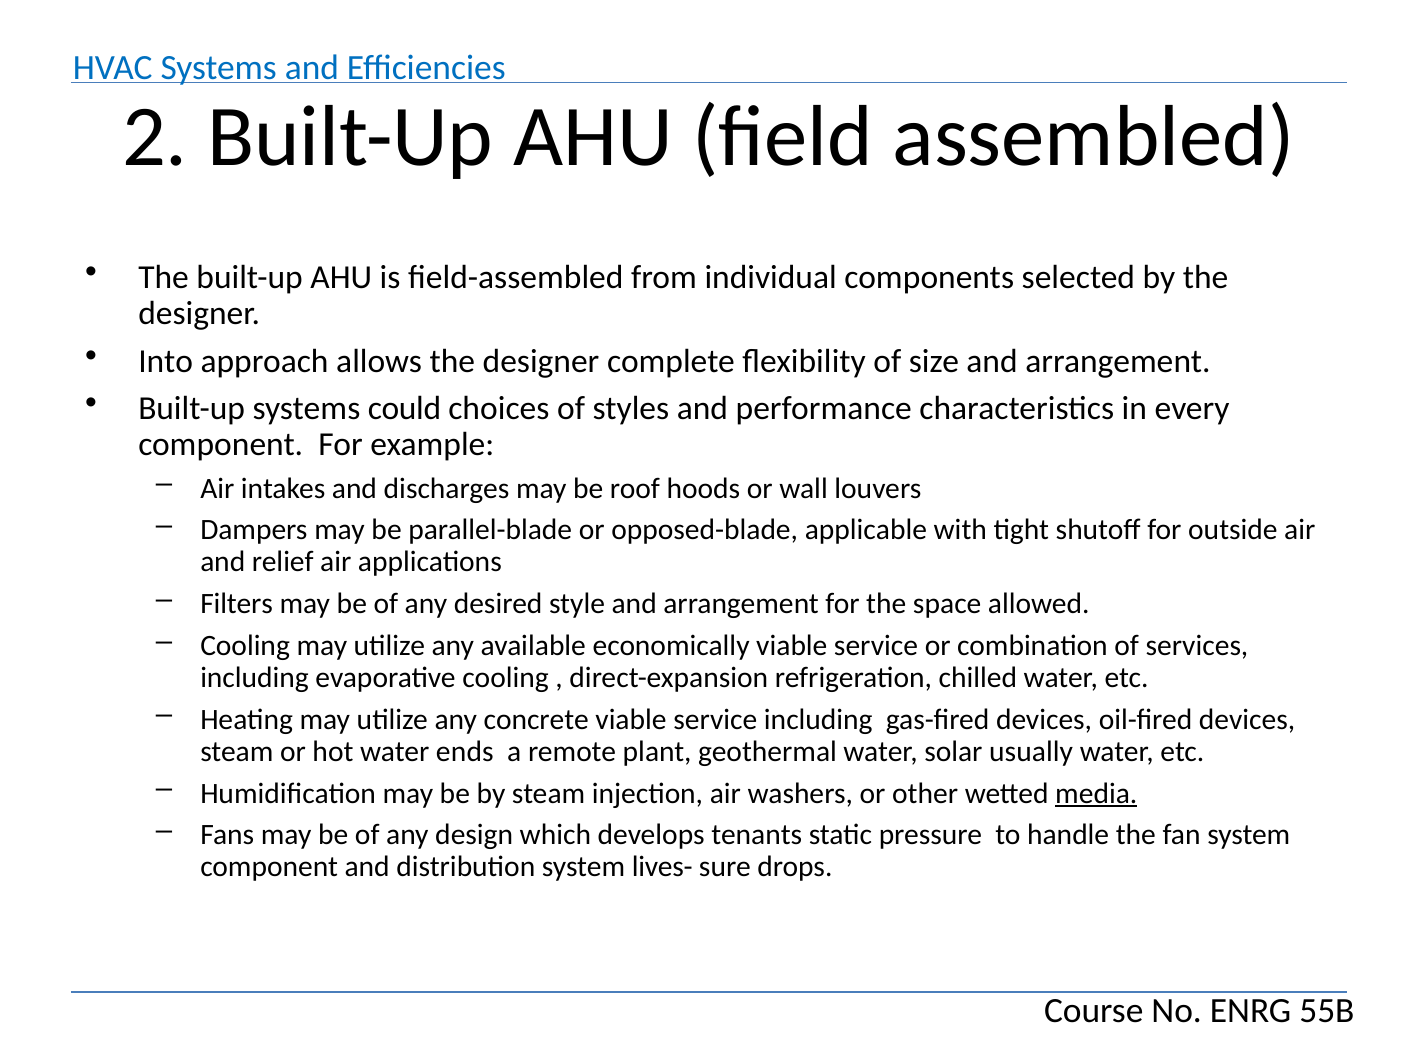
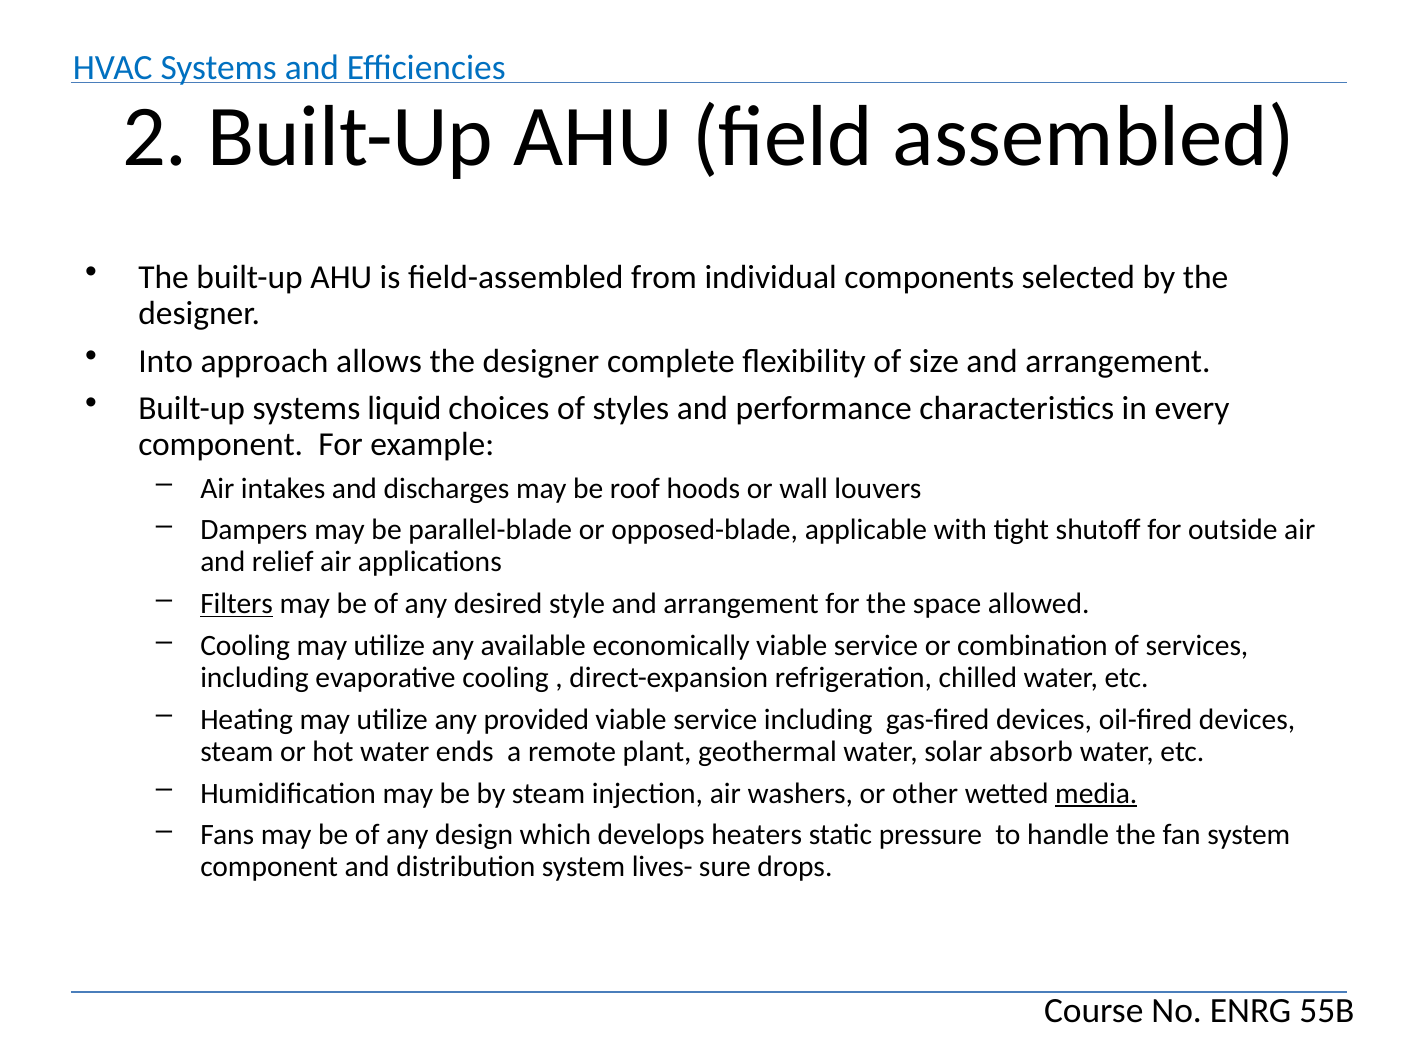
could: could -> liquid (404, 409)
Filters underline: none -> present (237, 604)
concrete: concrete -> provided (536, 720)
usually: usually -> absorb (1031, 752)
tenants: tenants -> heaters (757, 836)
